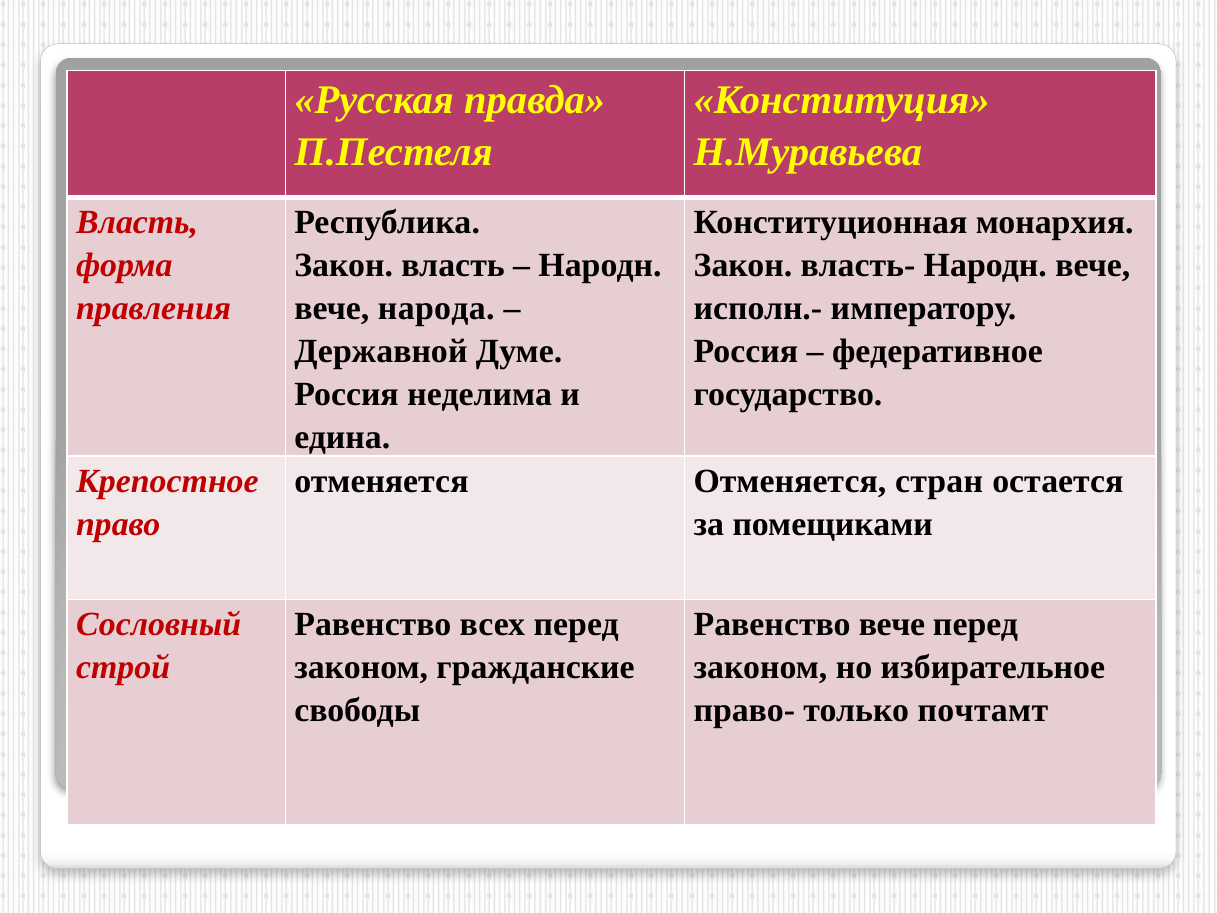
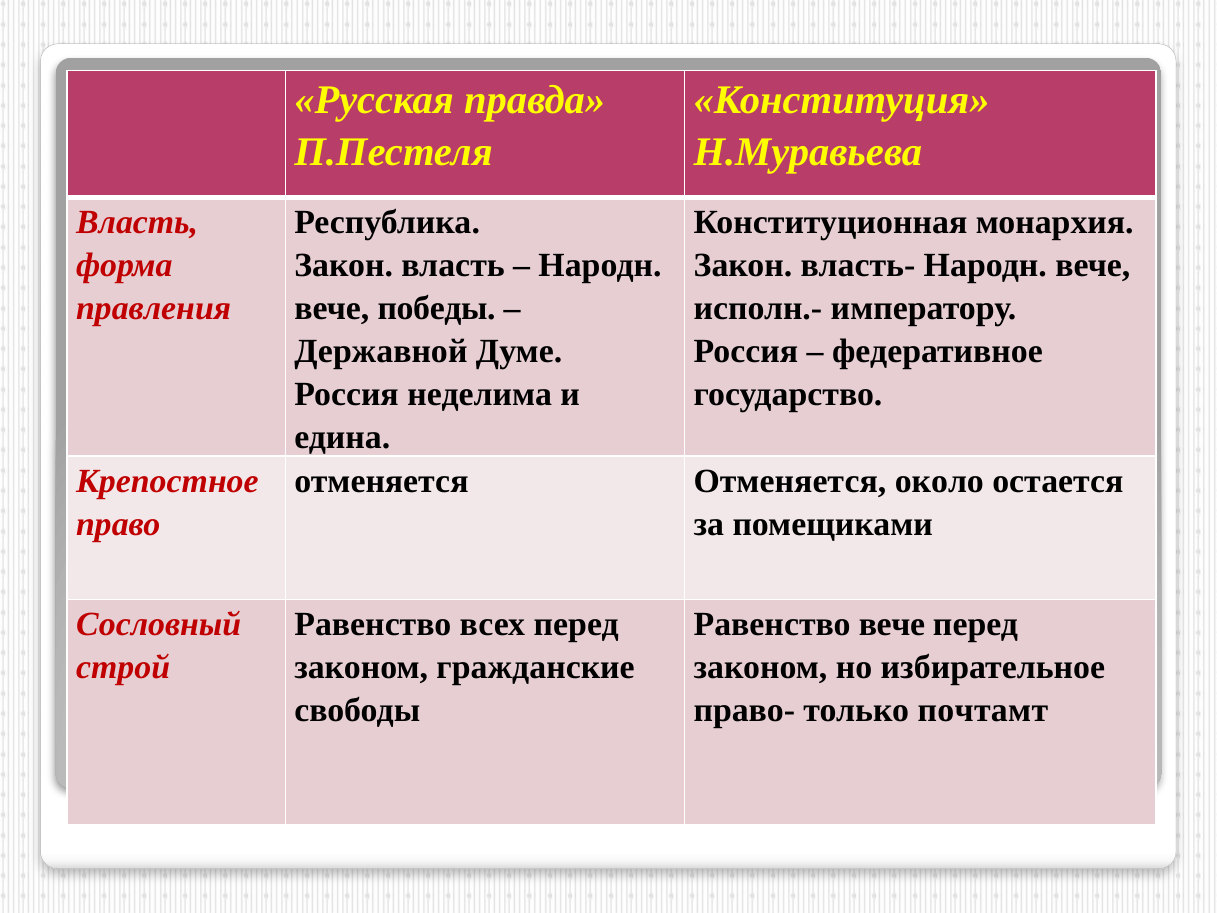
народа: народа -> победы (437, 308)
стран: стран -> около (939, 481)
